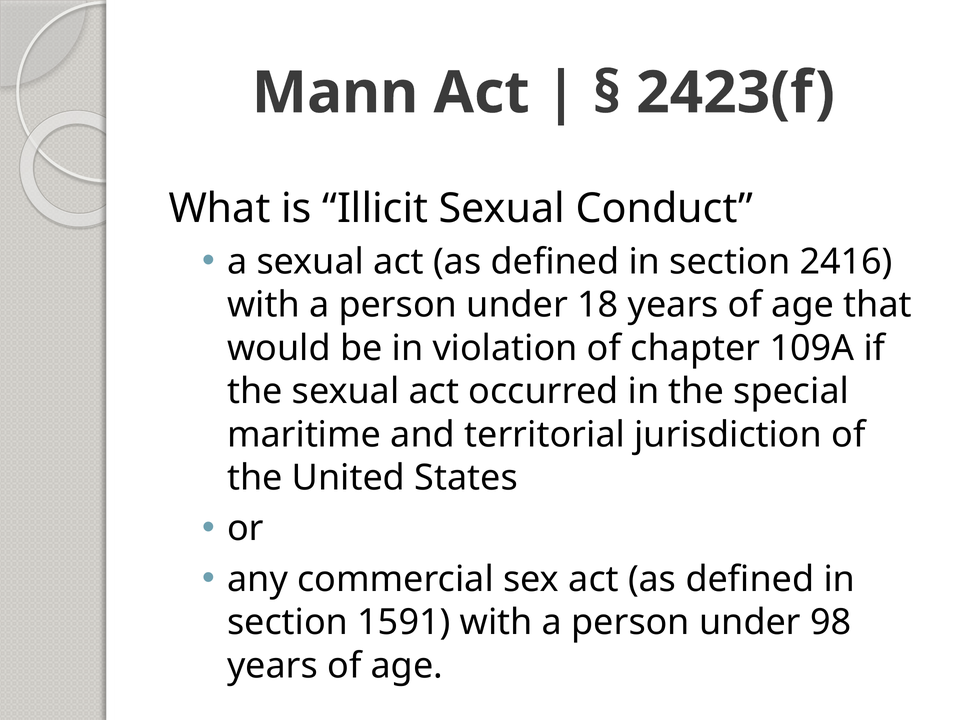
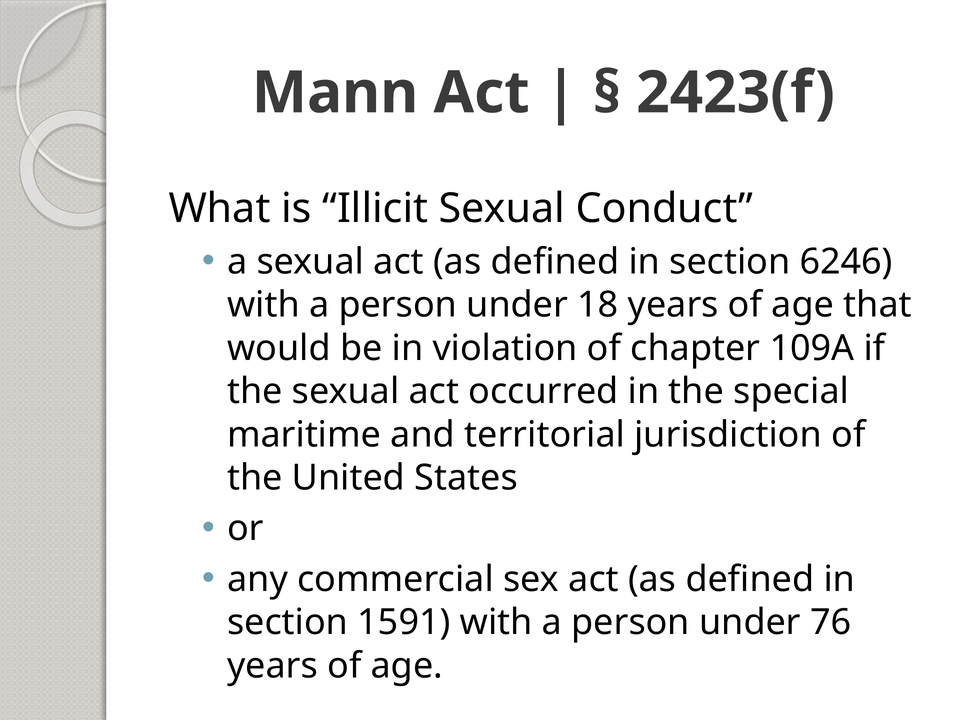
2416: 2416 -> 6246 (846, 262)
98: 98 -> 76 (831, 622)
